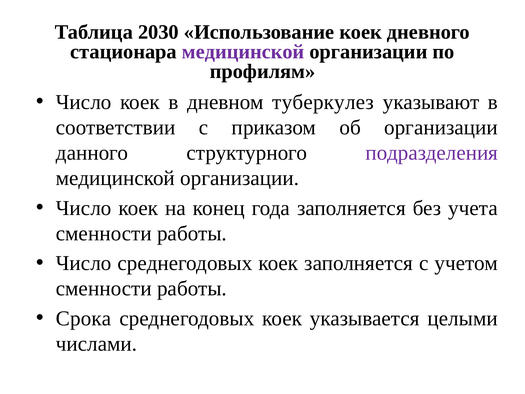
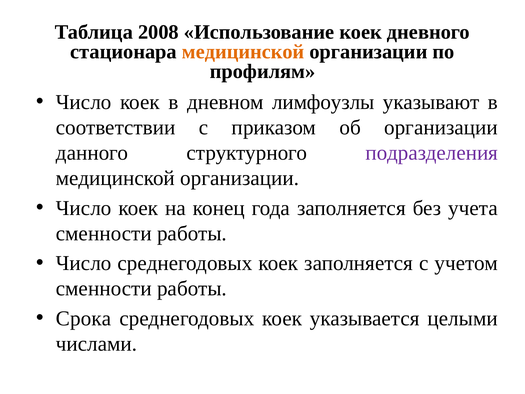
2030: 2030 -> 2008 (158, 32)
медицинской colour: purple -> orange (243, 52)
туберкулез: туберкулез -> лимфоузлы (323, 102)
